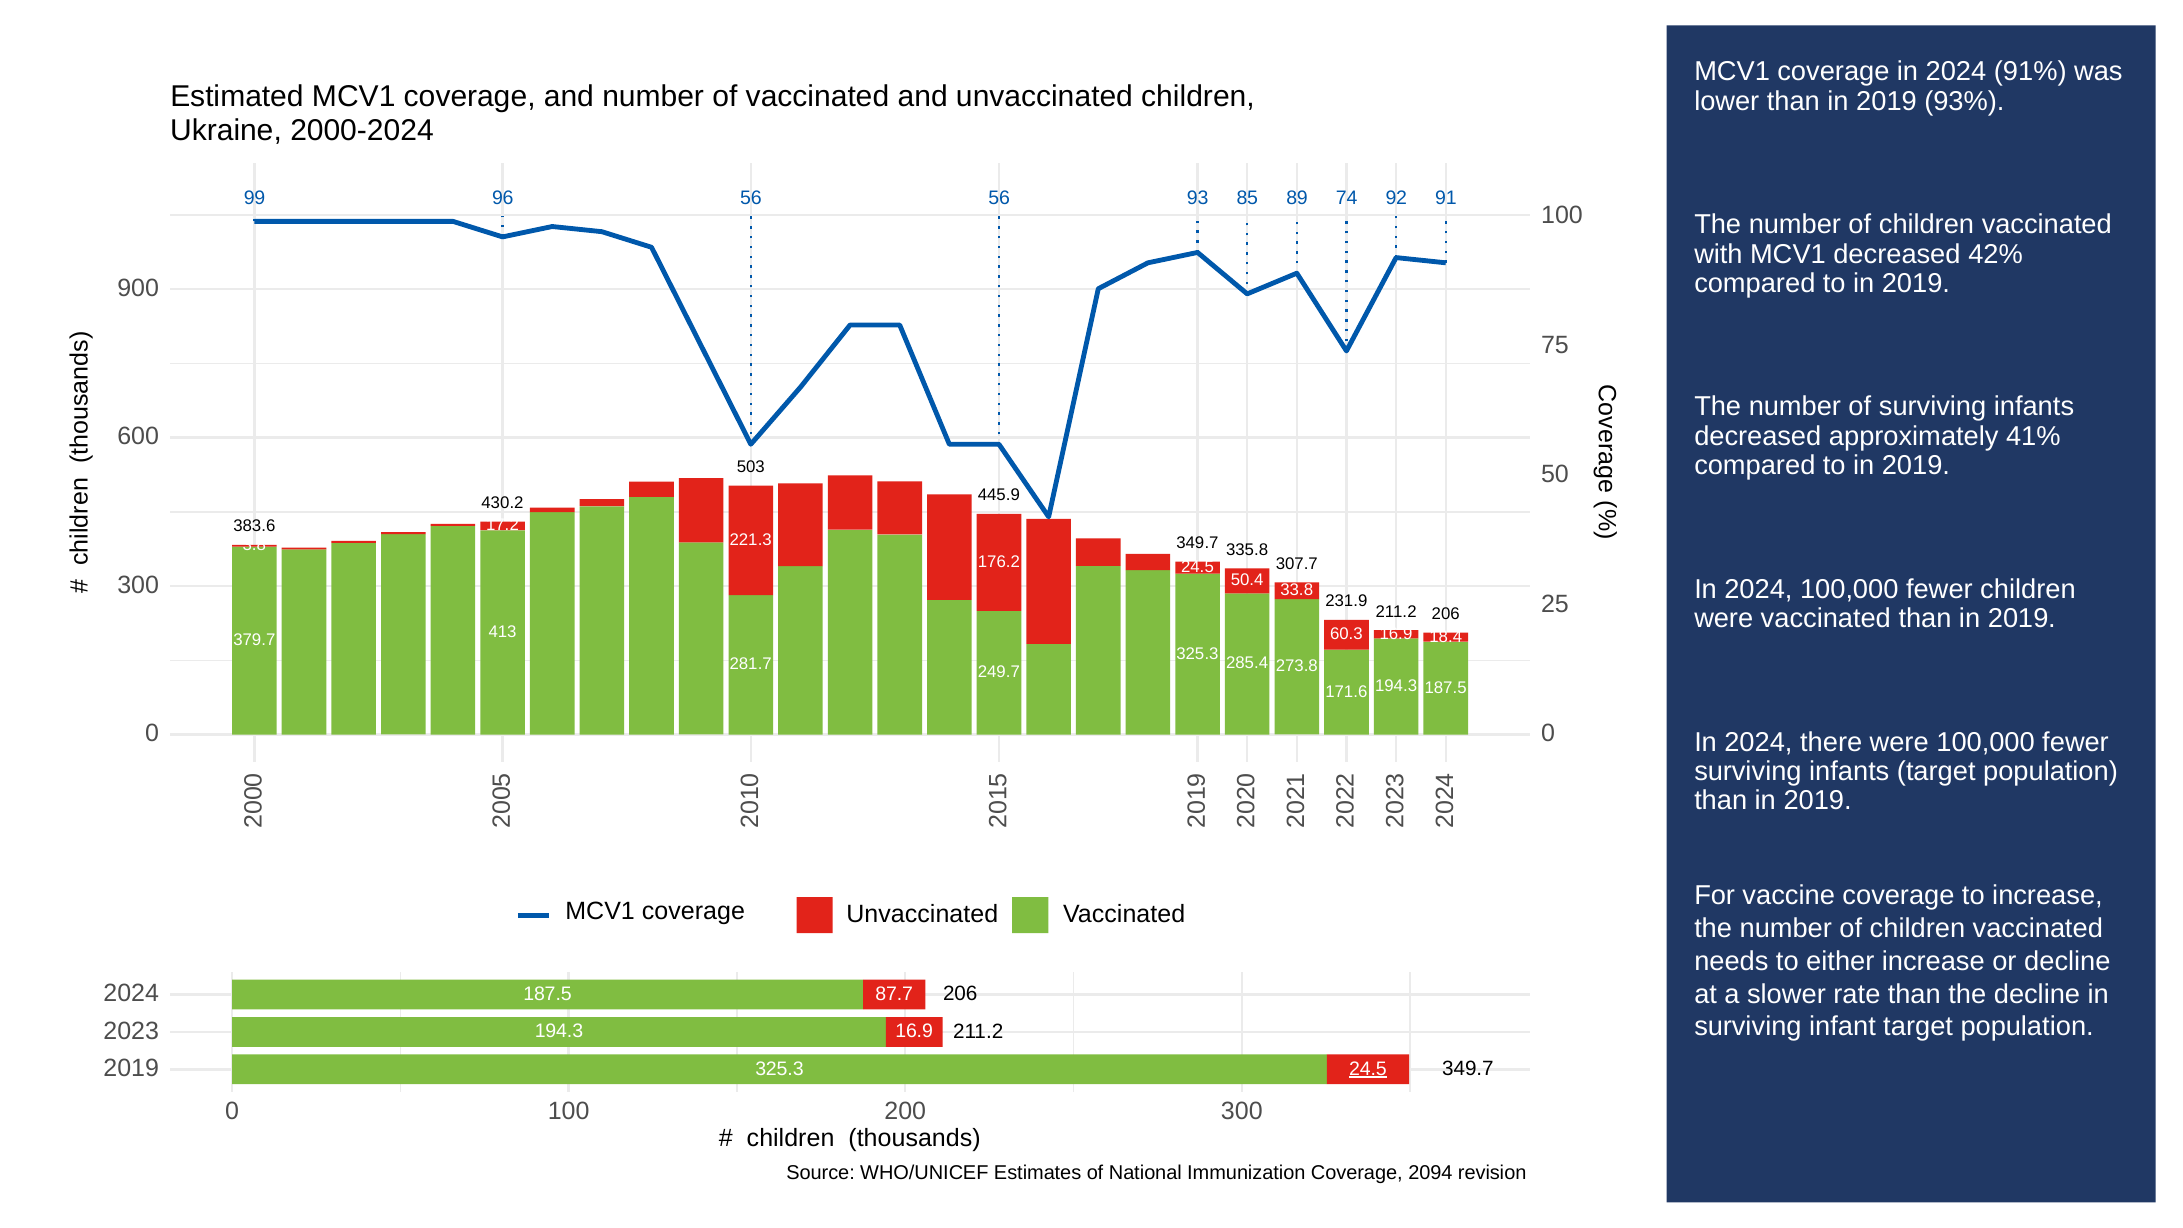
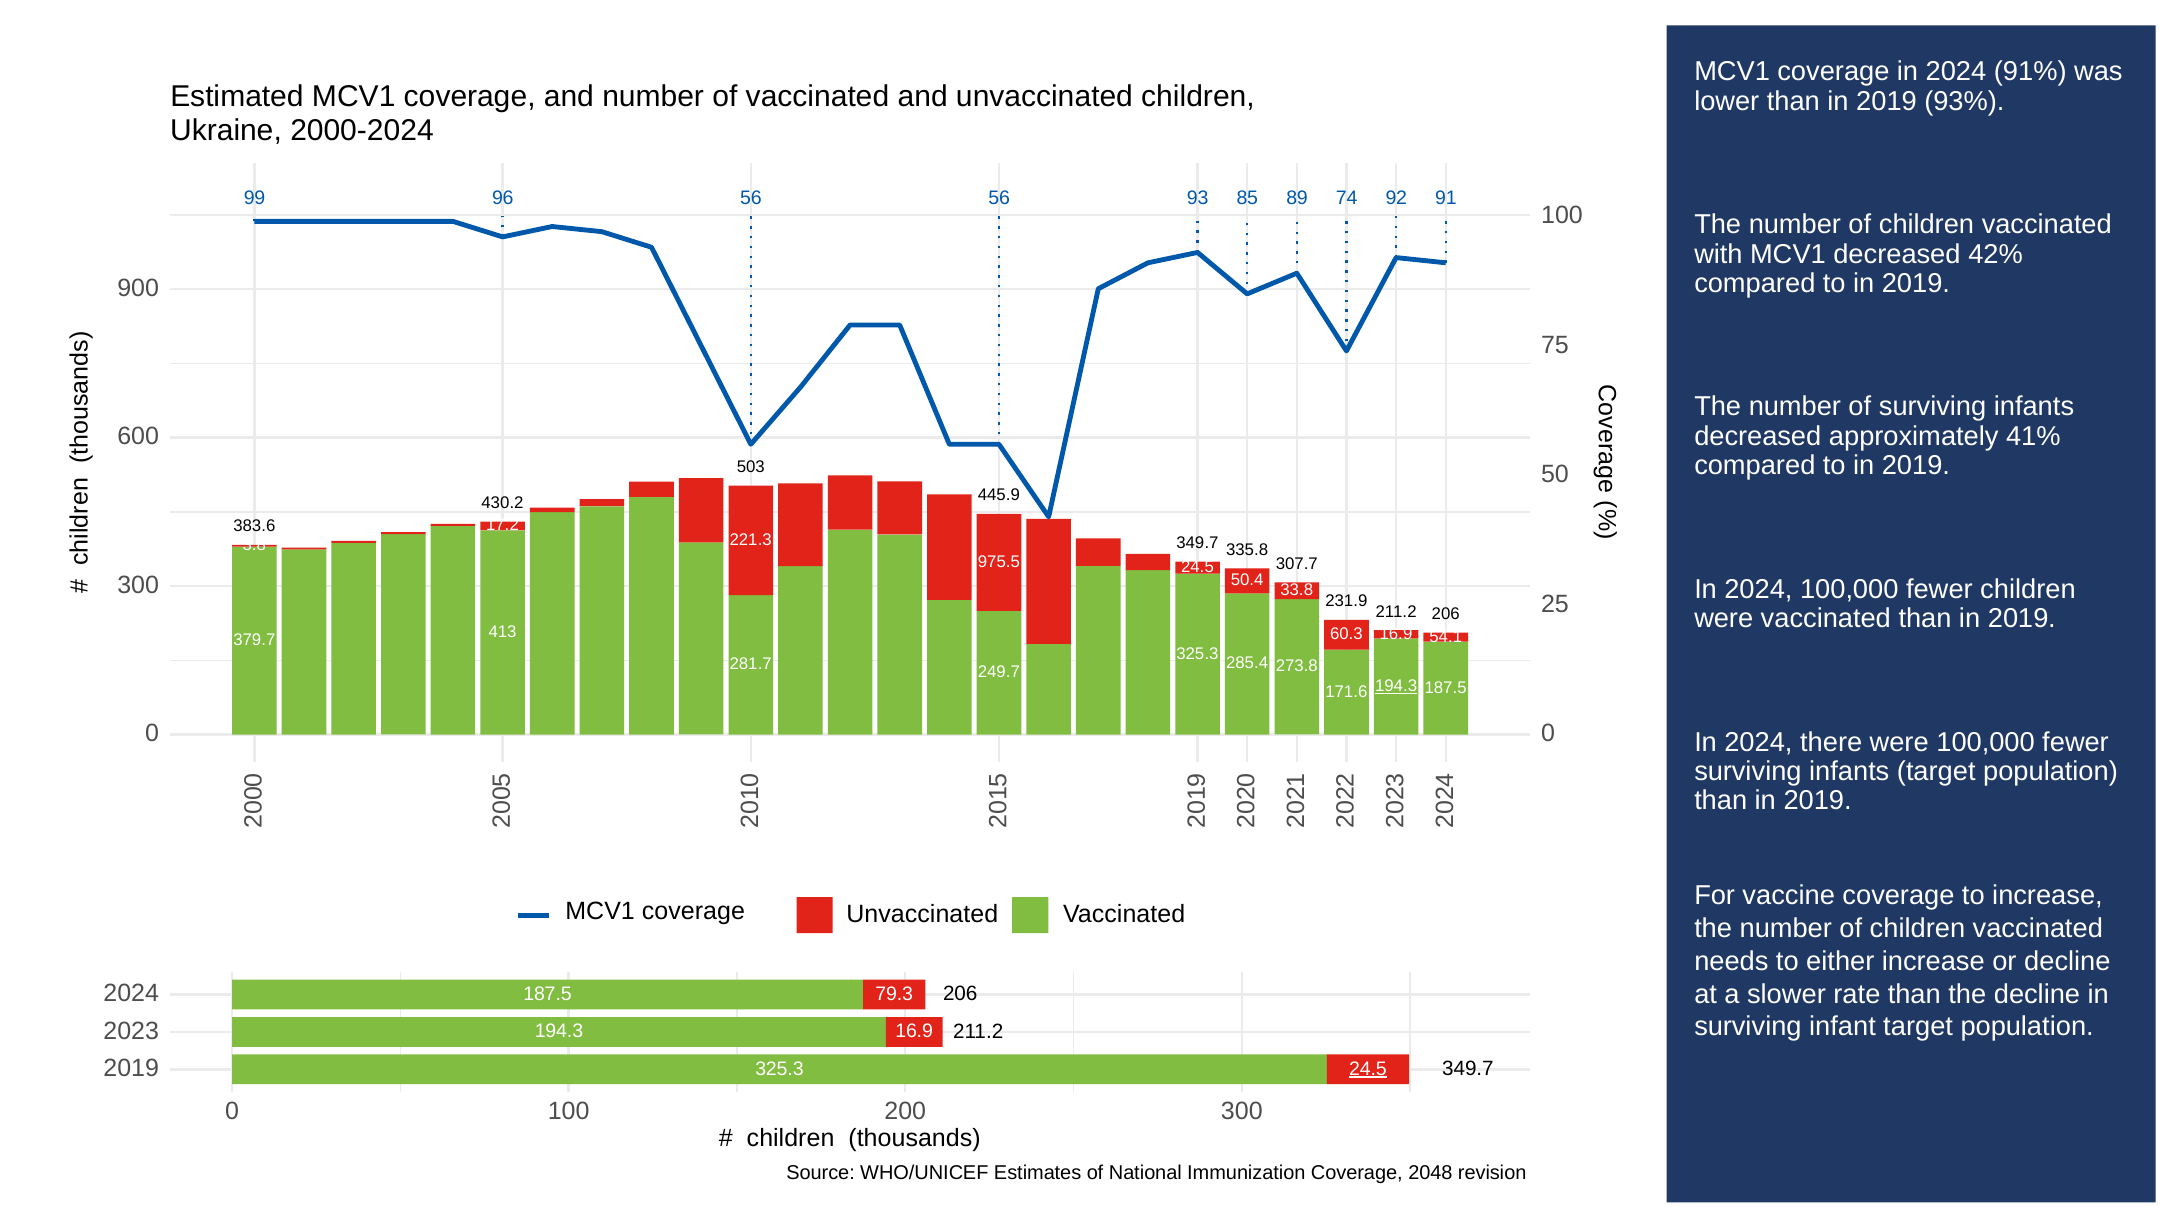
176.2: 176.2 -> 975.5 (999, 562)
18.4: 18.4 -> 54.1 (1446, 637)
194.3 underline: none -> present (1396, 686)
87.7: 87.7 -> 79.3 (894, 994)
2094: 2094 -> 2048 (1430, 1172)
